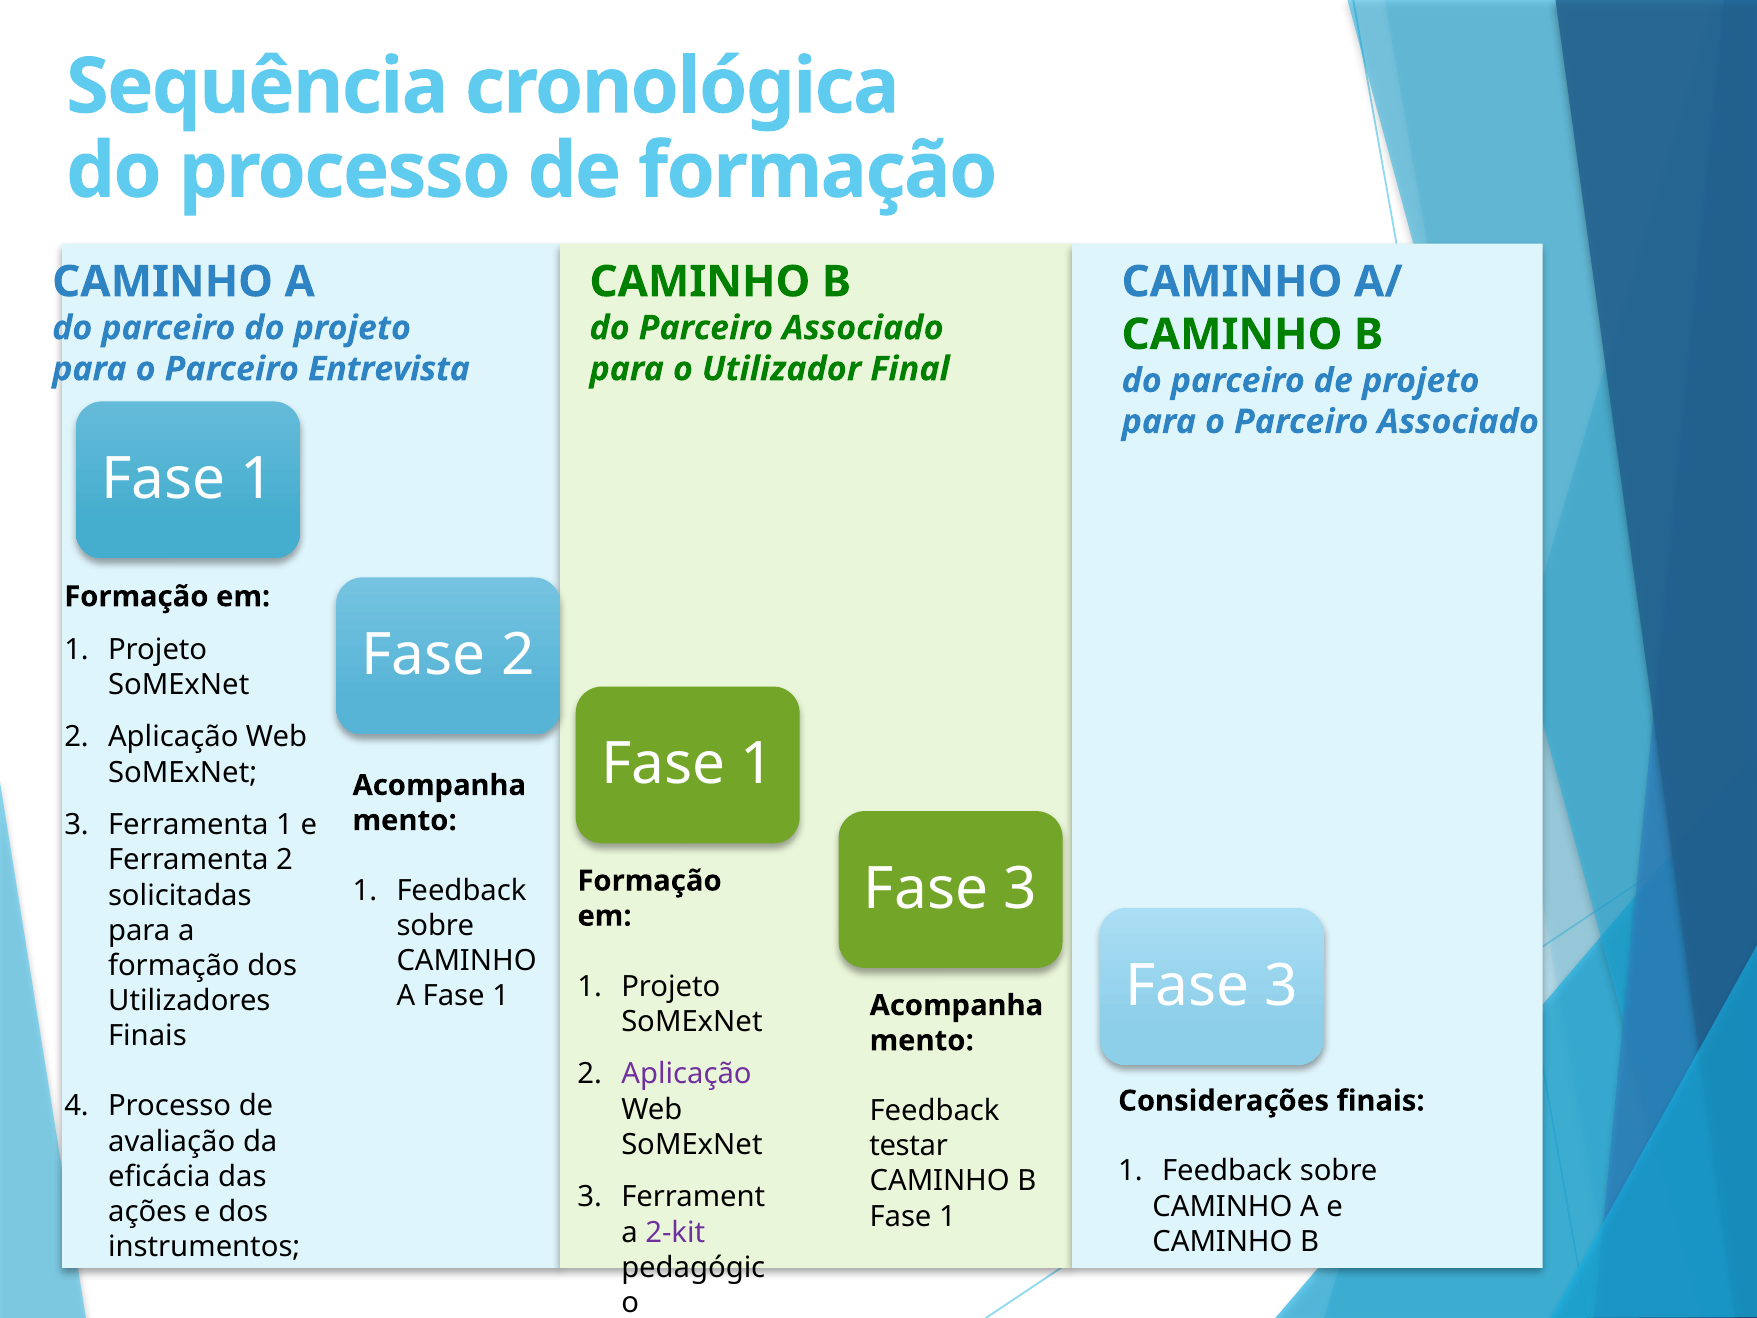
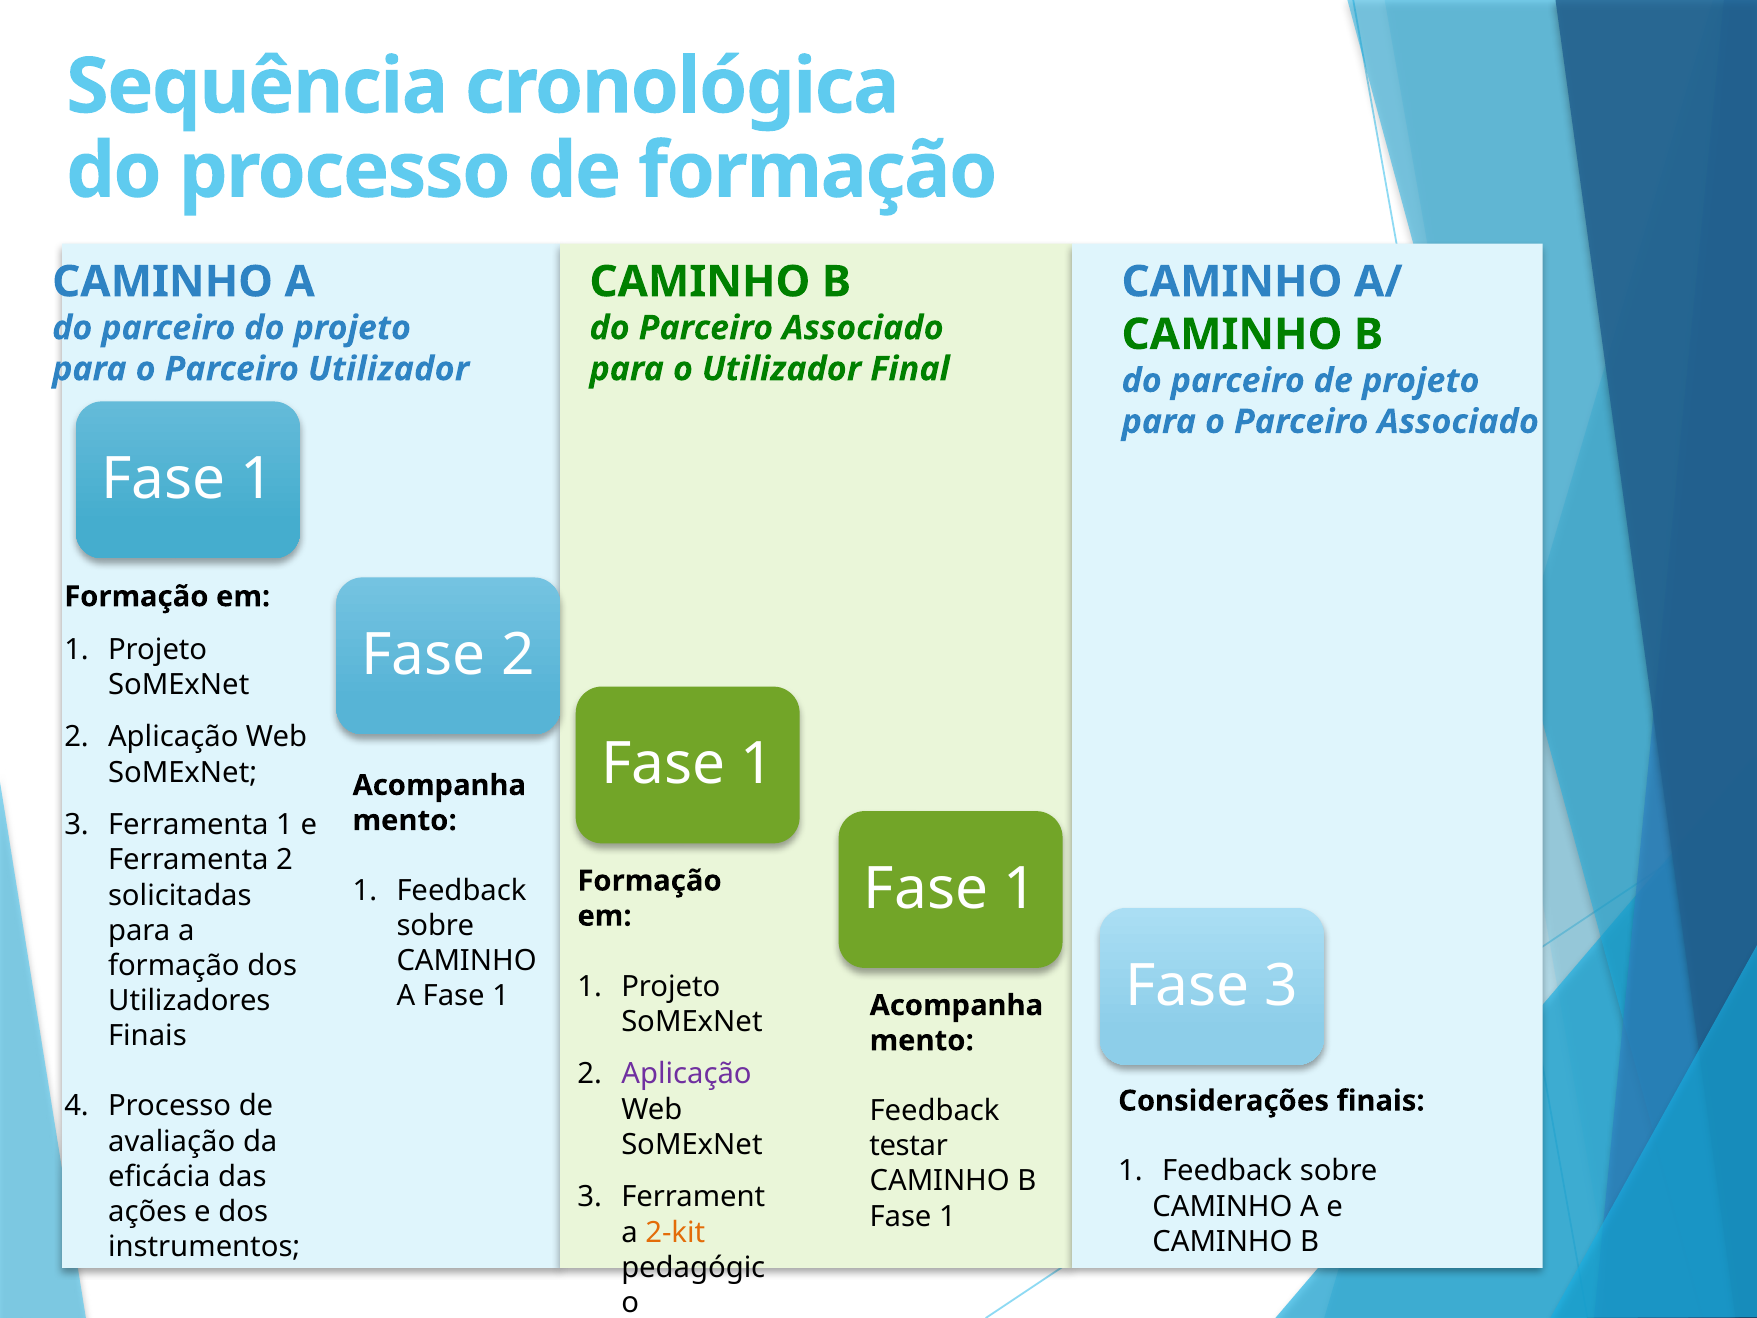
Parceiro Entrevista: Entrevista -> Utilizador (389, 369)
3: 3 -> 1 (1020, 889)
2-kit colour: purple -> orange (675, 1232)
